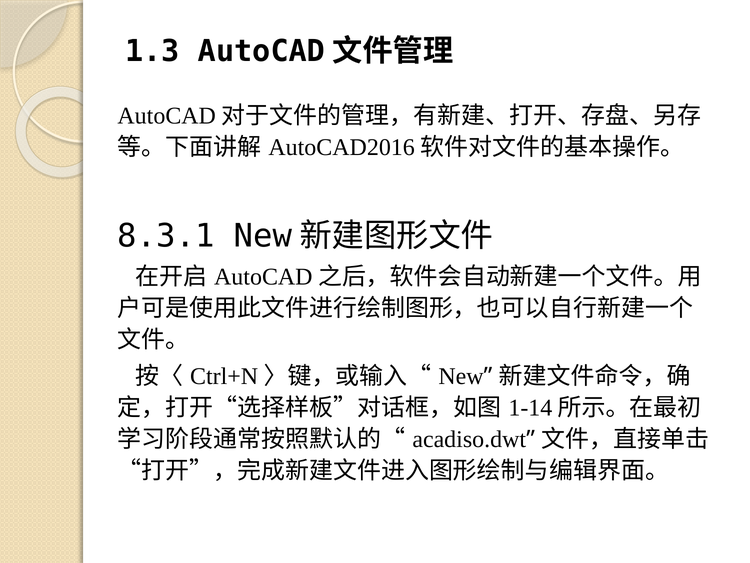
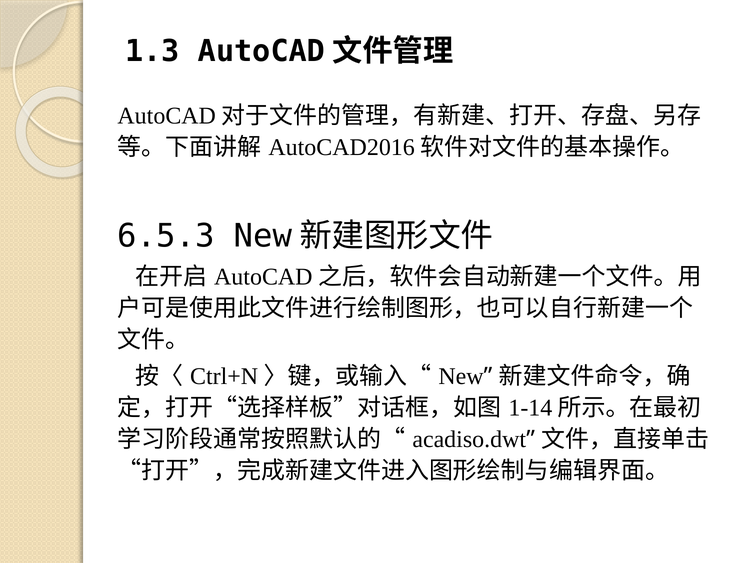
8.3.1: 8.3.1 -> 6.5.3 (166, 236)
